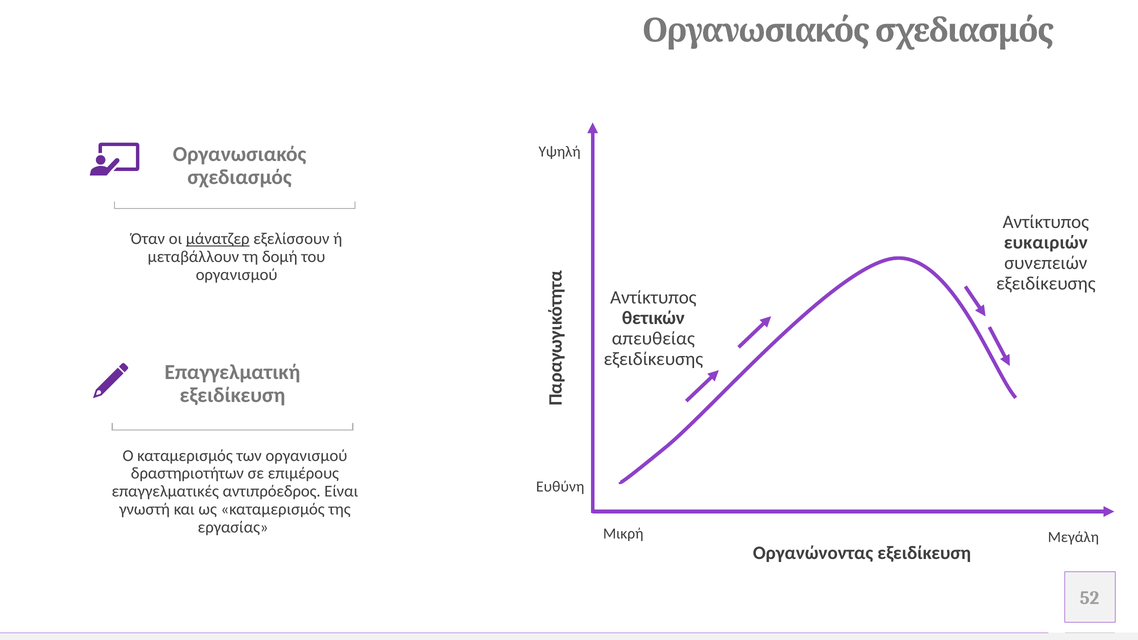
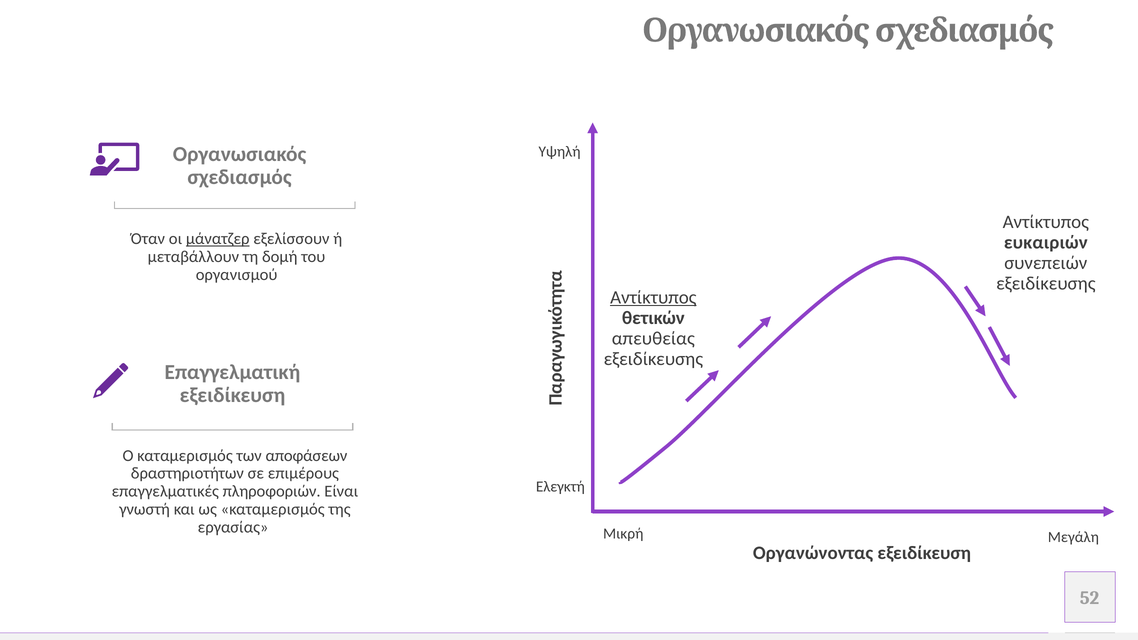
Αντίκτυπος underline: none -> present (653, 297)
των οργανισμού: οργανισμού -> αποφάσεων (307, 456)
Ευθύνη: Ευθύνη -> Ελεγκτή (560, 487)
αντιπρόεδρος: αντιπρόεδρος -> πληροφοριών (272, 491)
